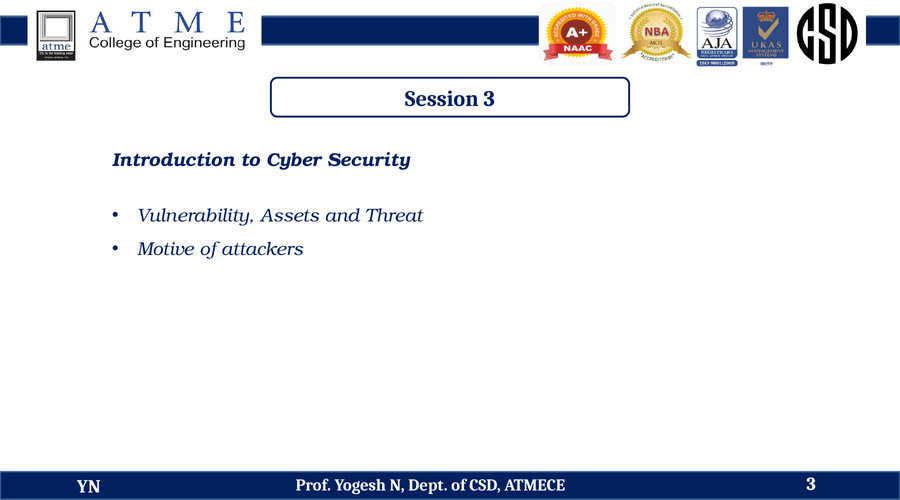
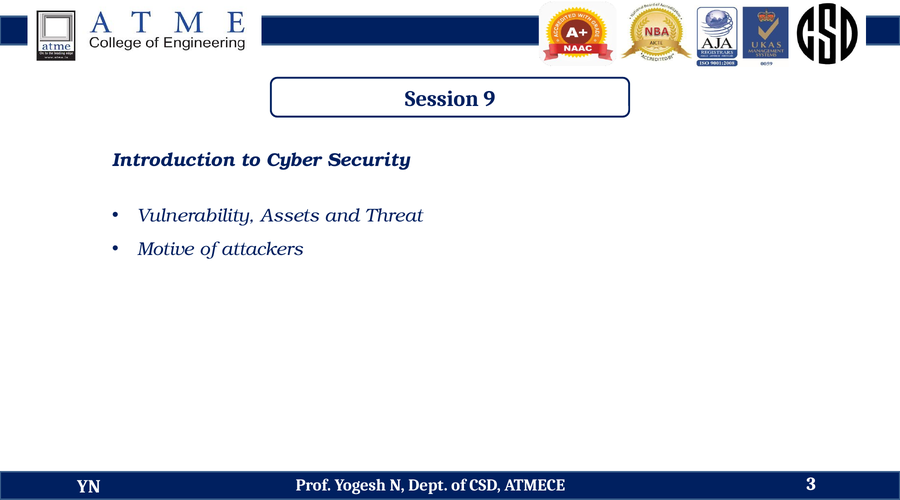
Session 3: 3 -> 9 (489, 99)
